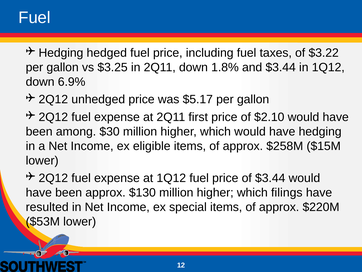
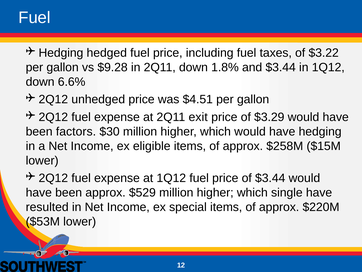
$3.25: $3.25 -> $9.28 (113, 67)
6.9%: 6.9% -> 6.6% (72, 82)
$5.17: $5.17 -> $4.51 (198, 99)
first: first -> exit (198, 117)
$2.10: $2.10 -> $3.29 (269, 117)
among: among -> factors (76, 131)
$130: $130 -> $529 (142, 192)
filings: filings -> single (287, 192)
